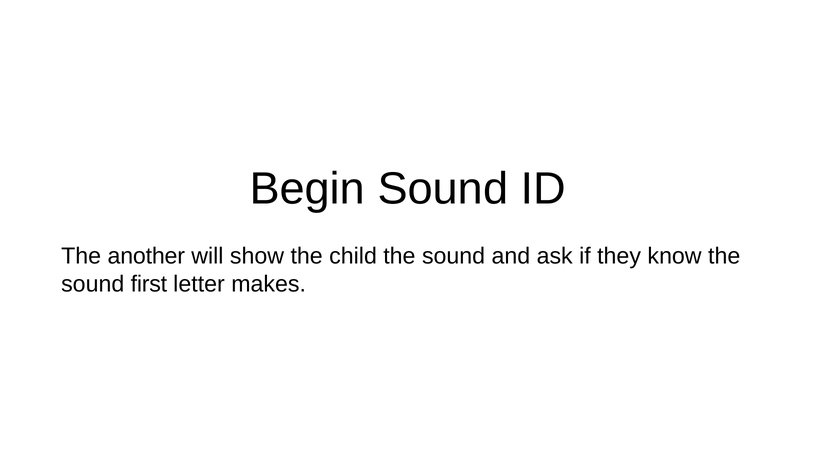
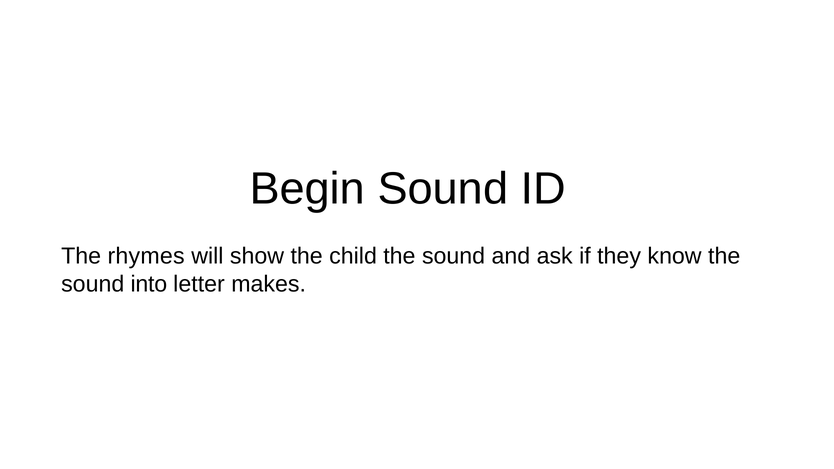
another: another -> rhymes (146, 256)
first: first -> into (149, 284)
